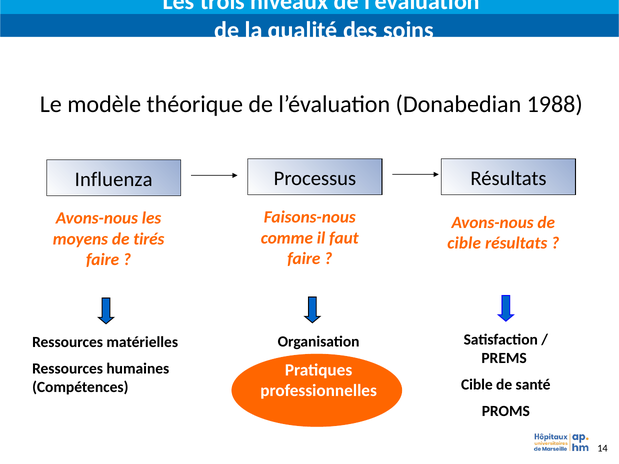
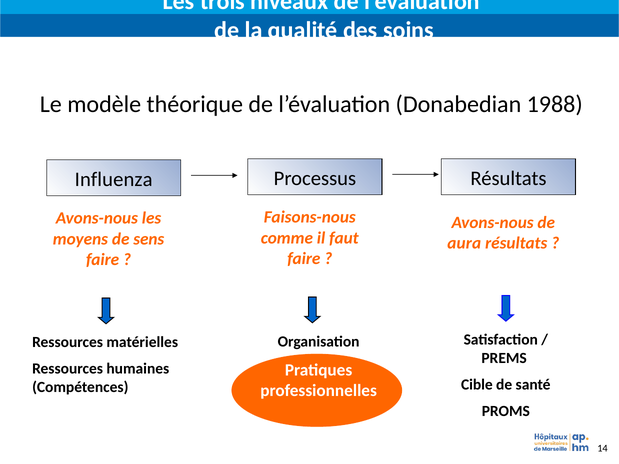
tirés: tirés -> sens (149, 239)
cible: cible -> aura (464, 243)
